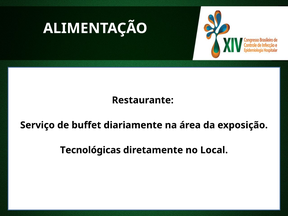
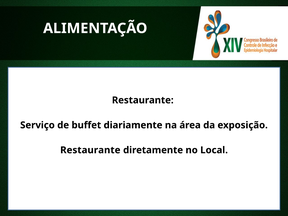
Tecnológicas: Tecnológicas -> Restaurante (90, 150)
